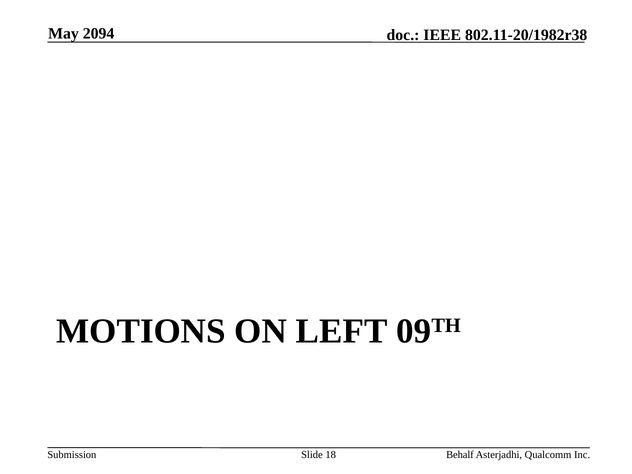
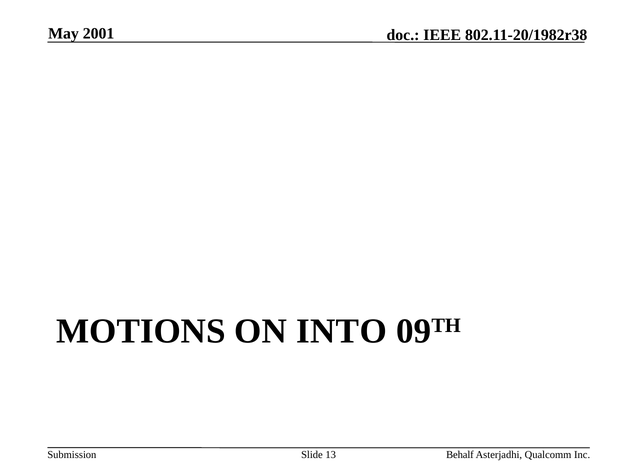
2094: 2094 -> 2001 (99, 34)
LEFT: LEFT -> INTO (341, 331)
18: 18 -> 13 (331, 455)
